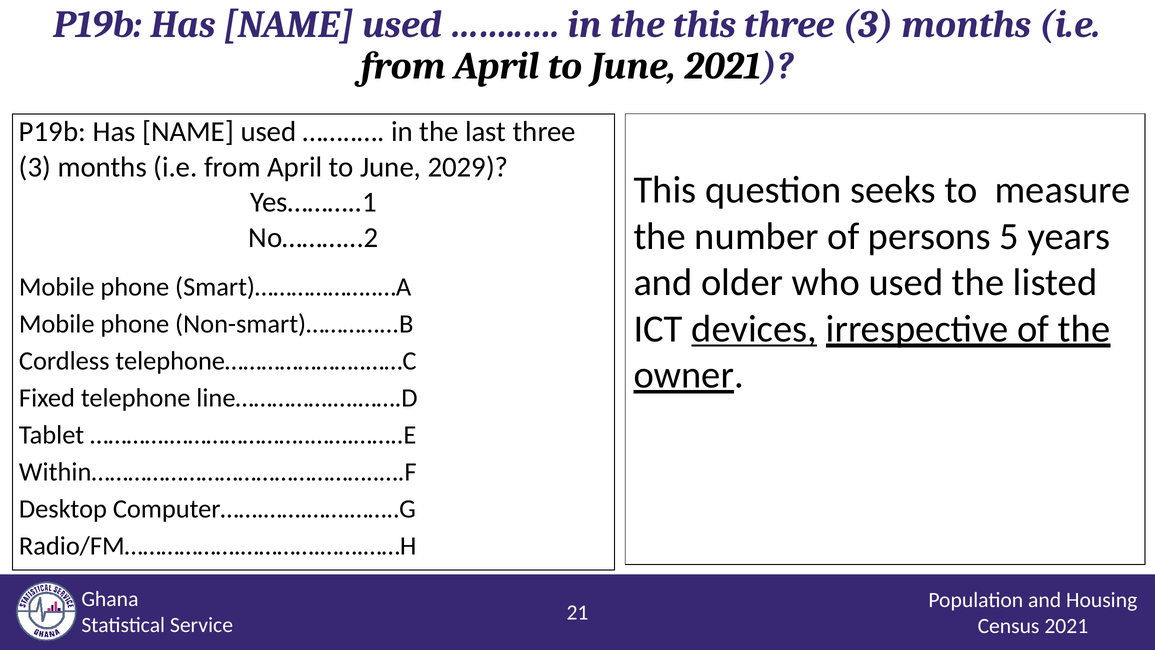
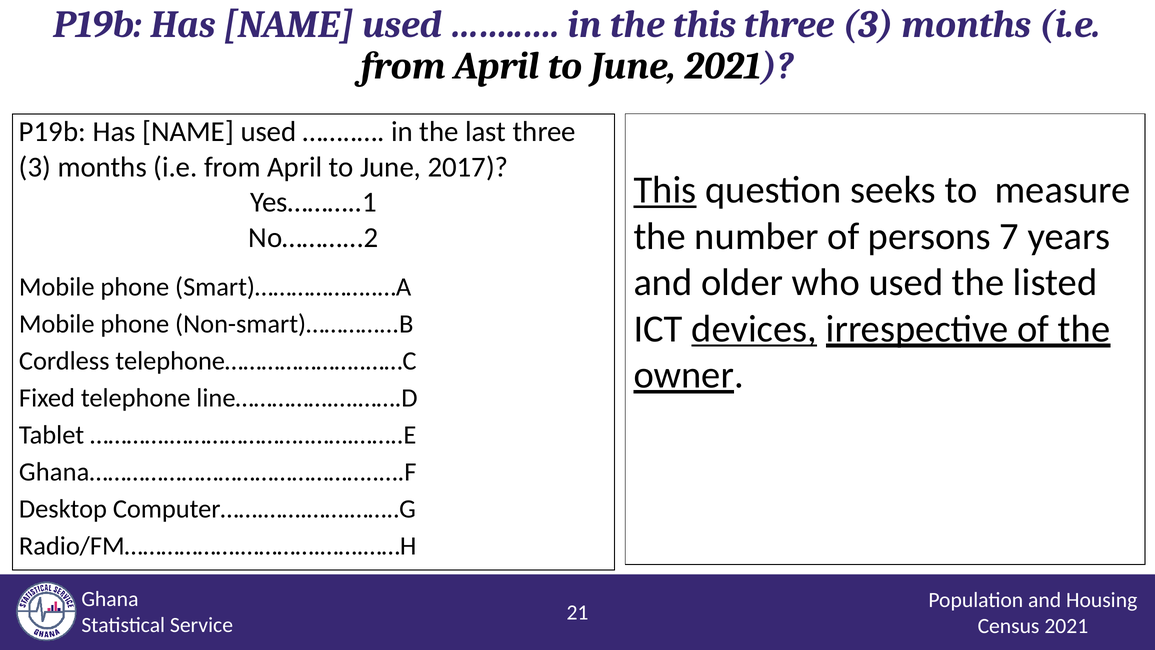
2029: 2029 -> 2017 (468, 167)
This underline: none -> present (665, 190)
5: 5 -> 7 (1009, 236)
Within………………………………………..….F: Within………………………………………..….F -> Ghana………………………………………..….F (218, 472)
